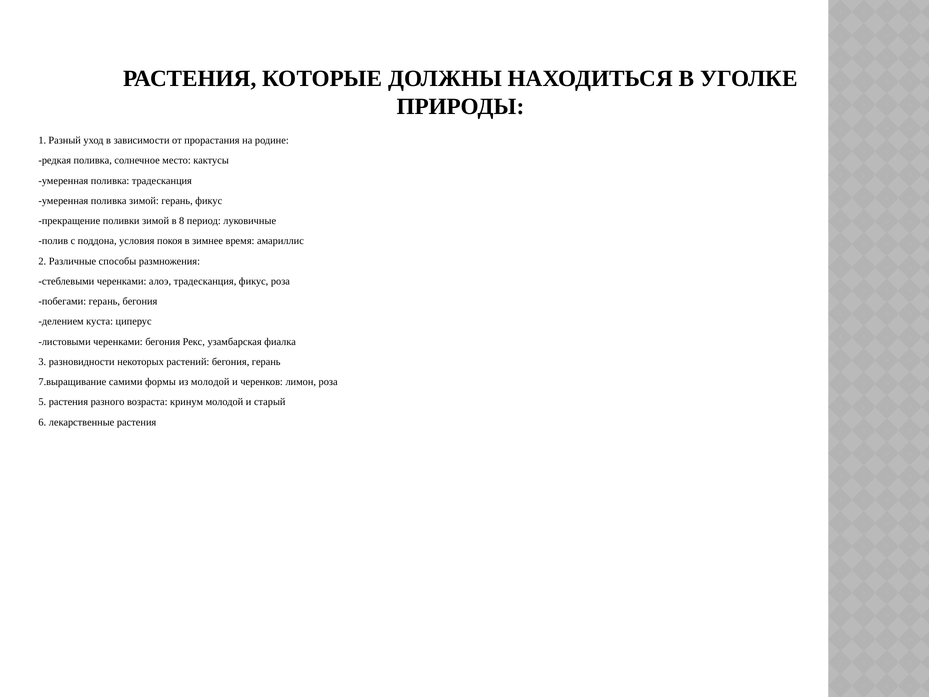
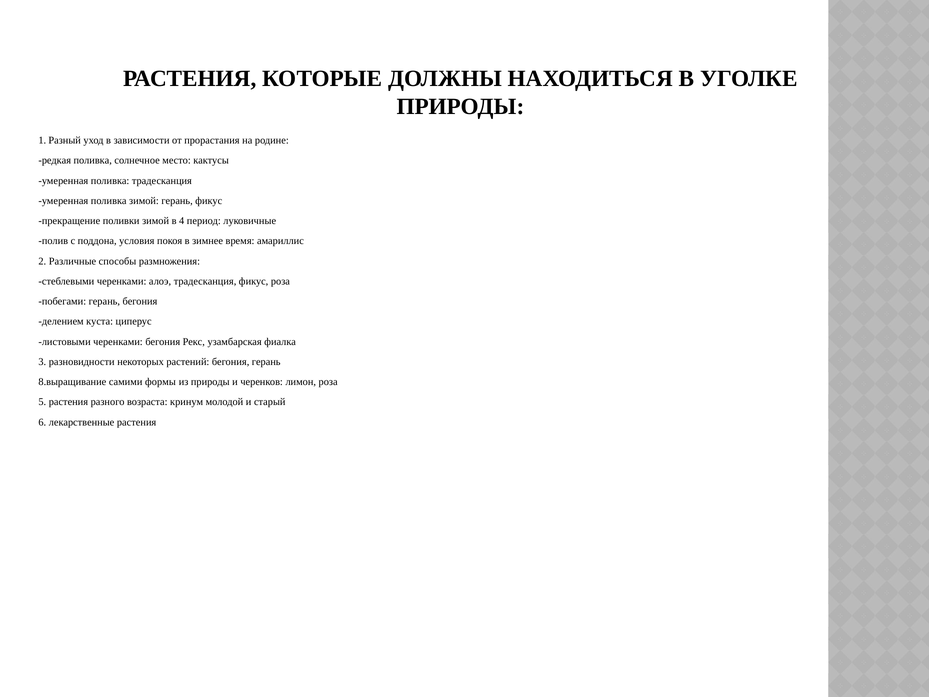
8: 8 -> 4 (182, 221)
7.выращивание: 7.выращивание -> 8.выращивание (72, 382)
из молодой: молодой -> природы (210, 382)
